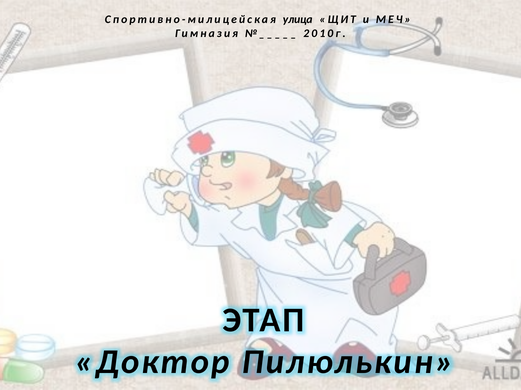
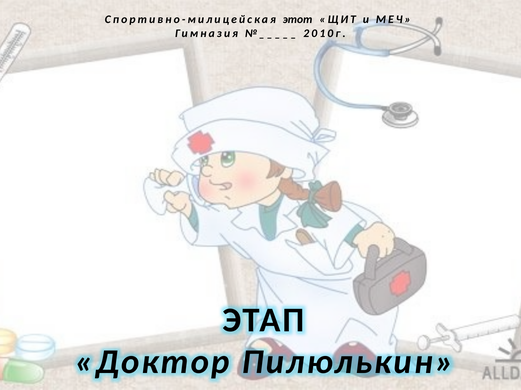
улица: улица -> этот (298, 19)
